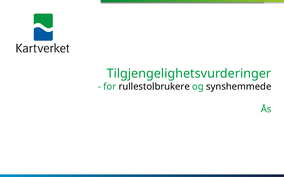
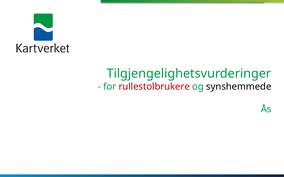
rullestolbrukere colour: black -> red (154, 87)
